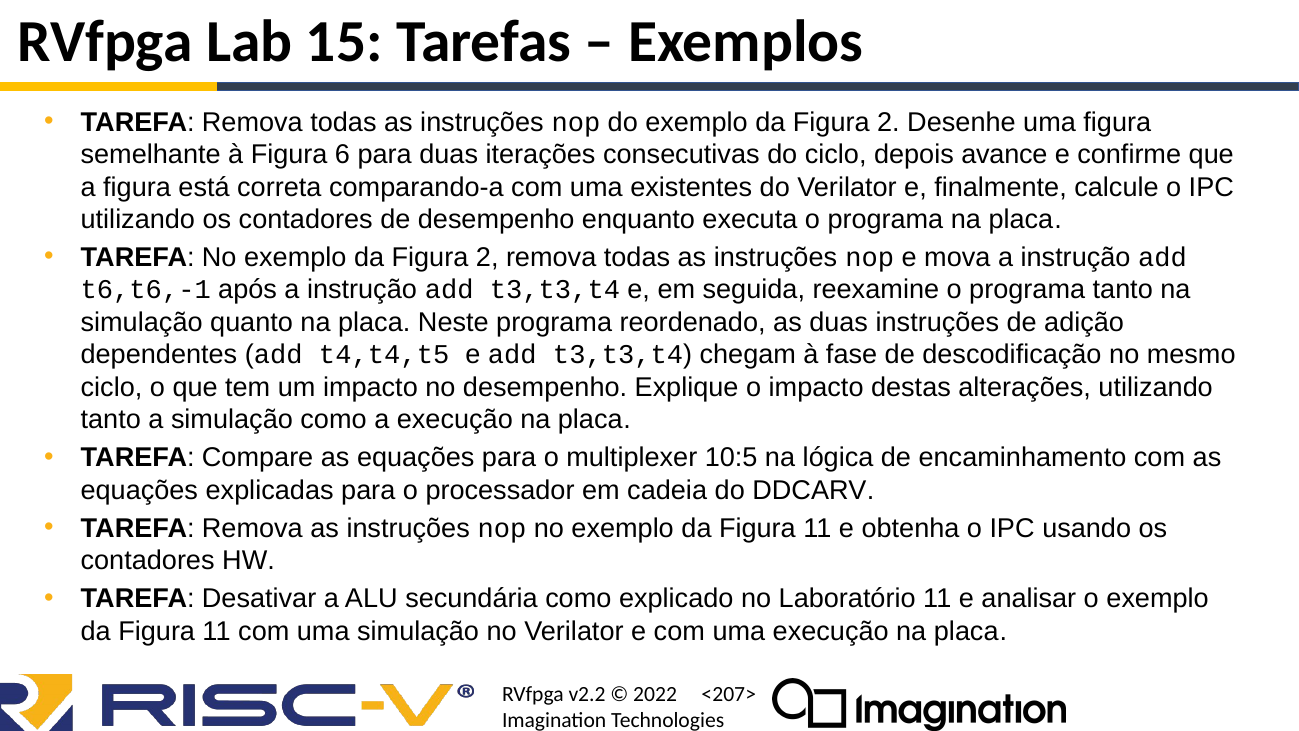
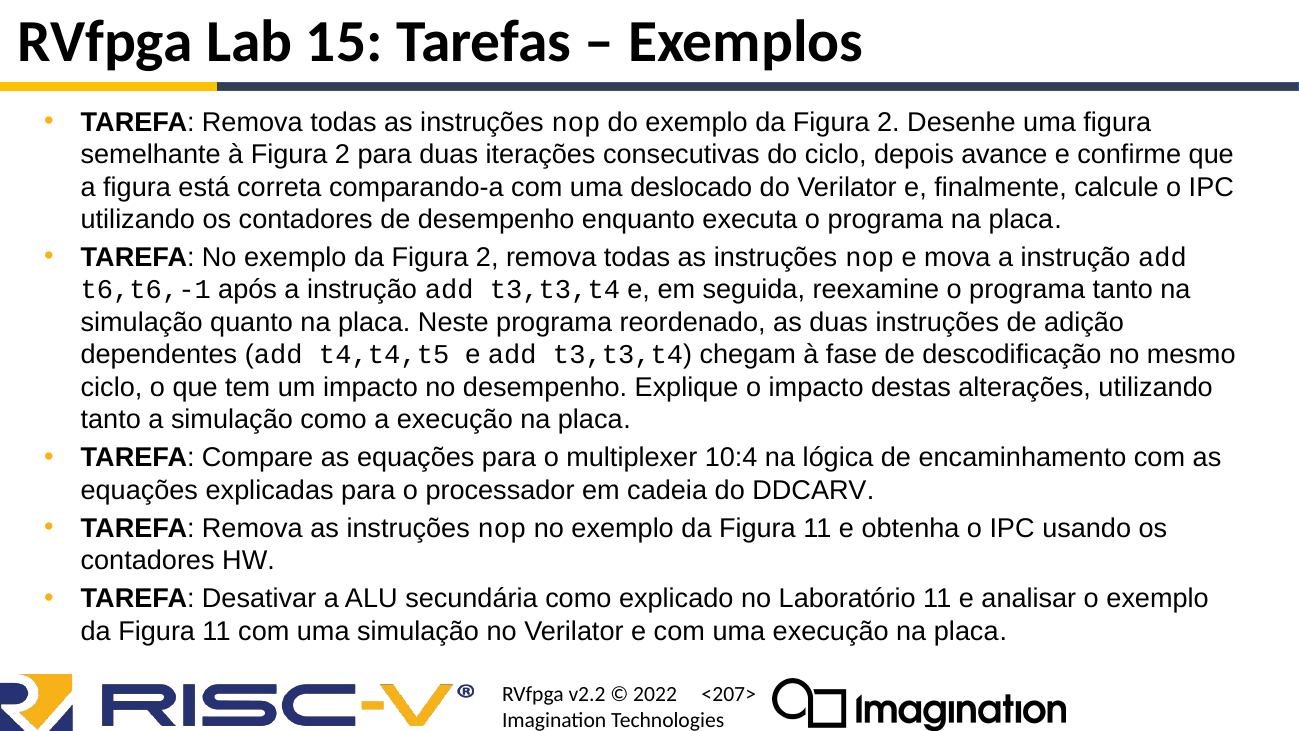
à Figura 6: 6 -> 2 (343, 154)
existentes: existentes -> deslocado (691, 187)
10:5: 10:5 -> 10:4 (731, 458)
